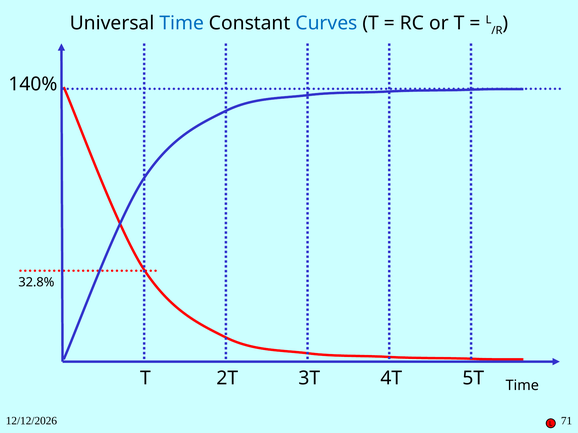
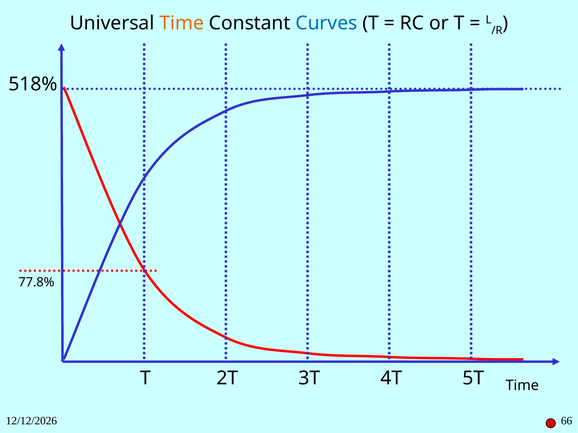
Time colour: blue -> orange (182, 23)
140%: 140% -> 518% (33, 84)
32.8%: 32.8% -> 77.8% (36, 282)
71: 71 -> 66 (567, 421)
